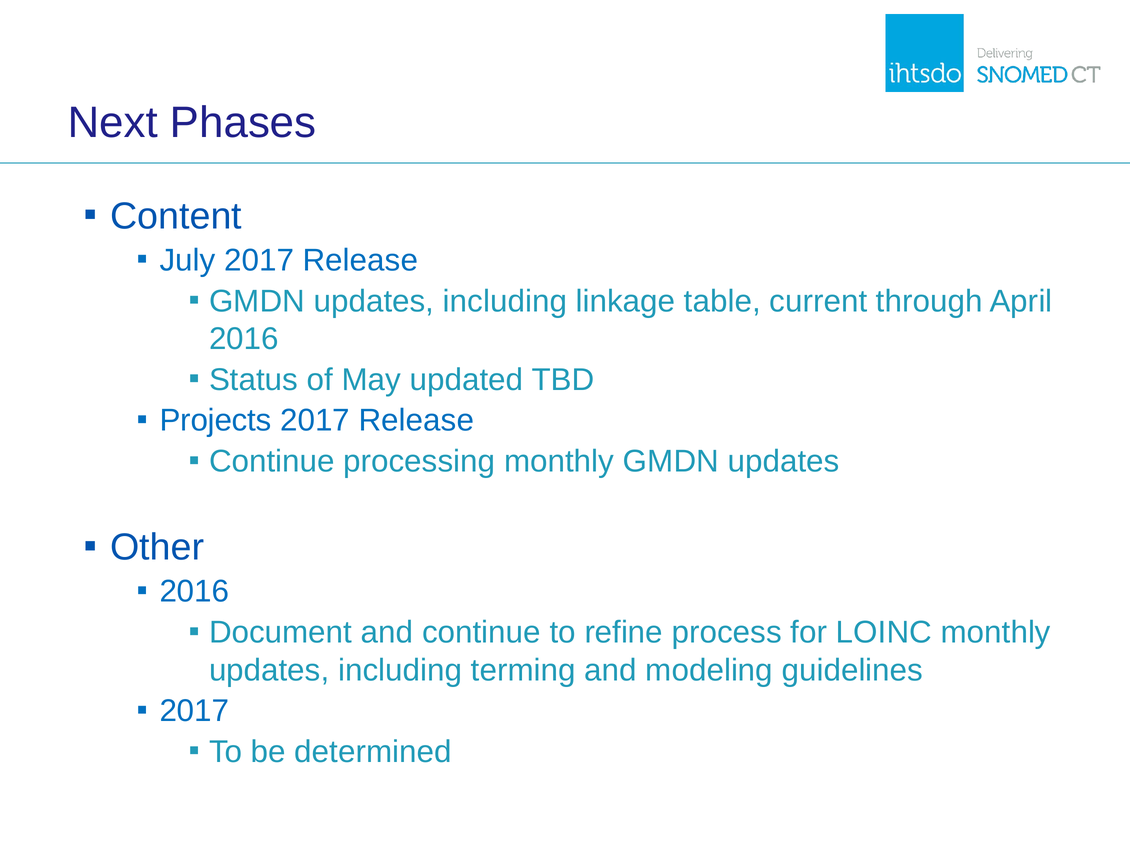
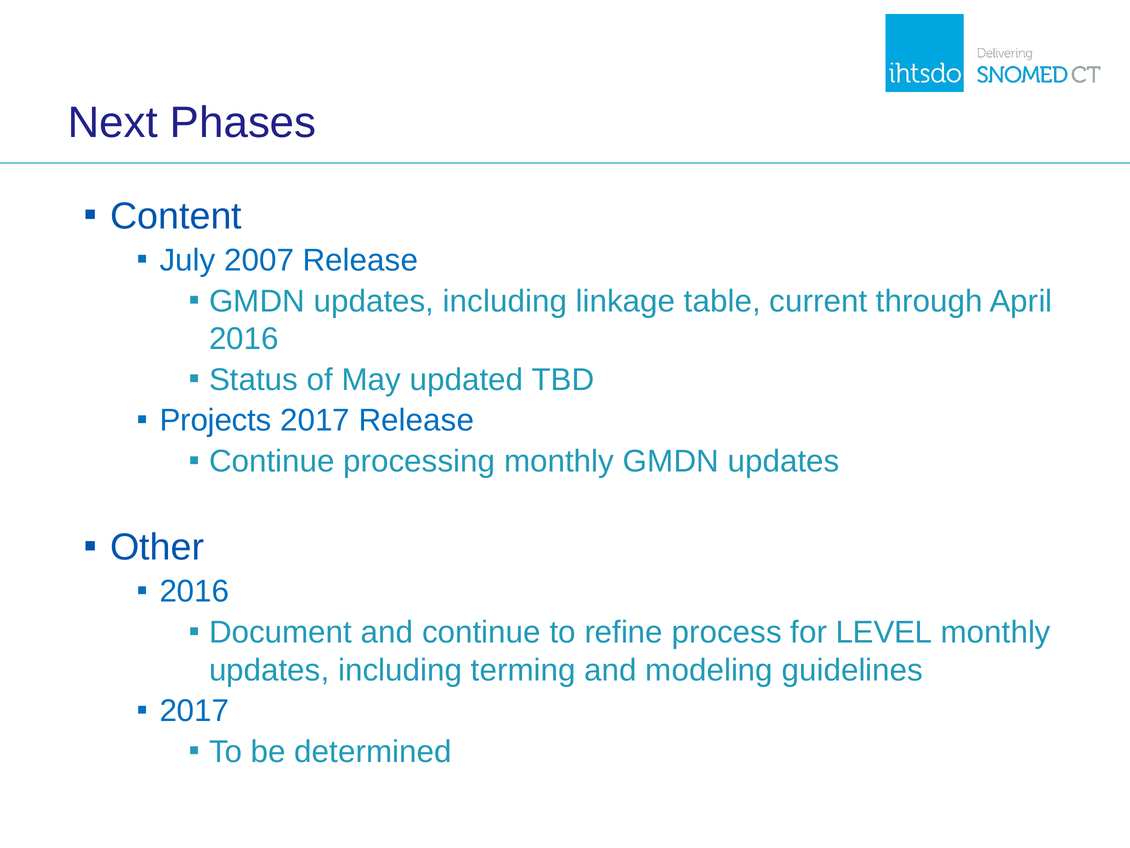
July 2017: 2017 -> 2007 (259, 260)
LOINC: LOINC -> LEVEL (884, 632)
